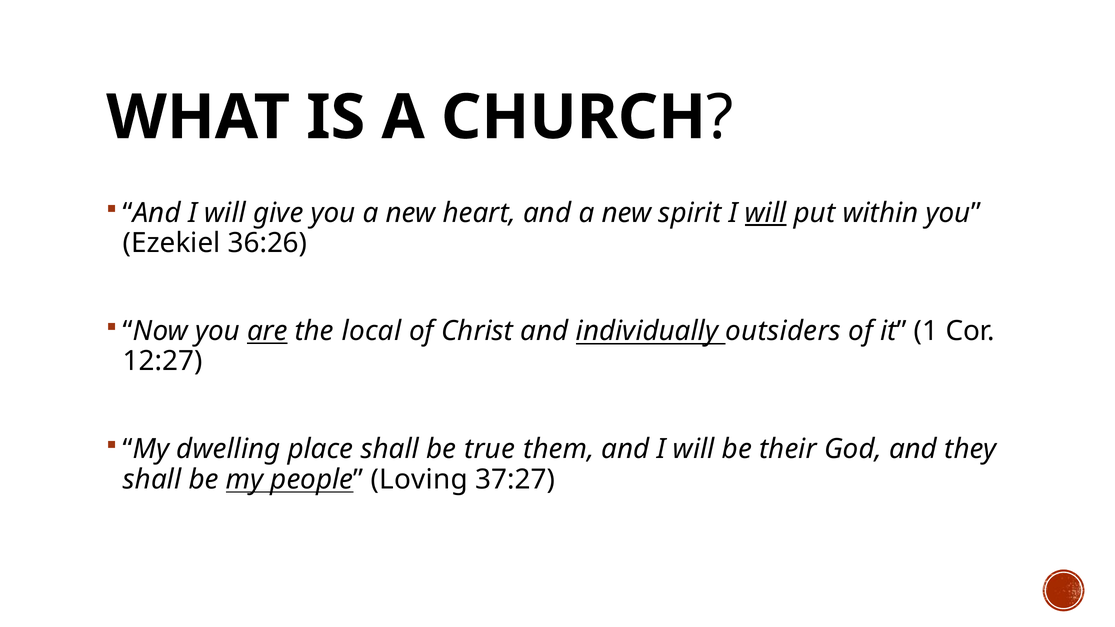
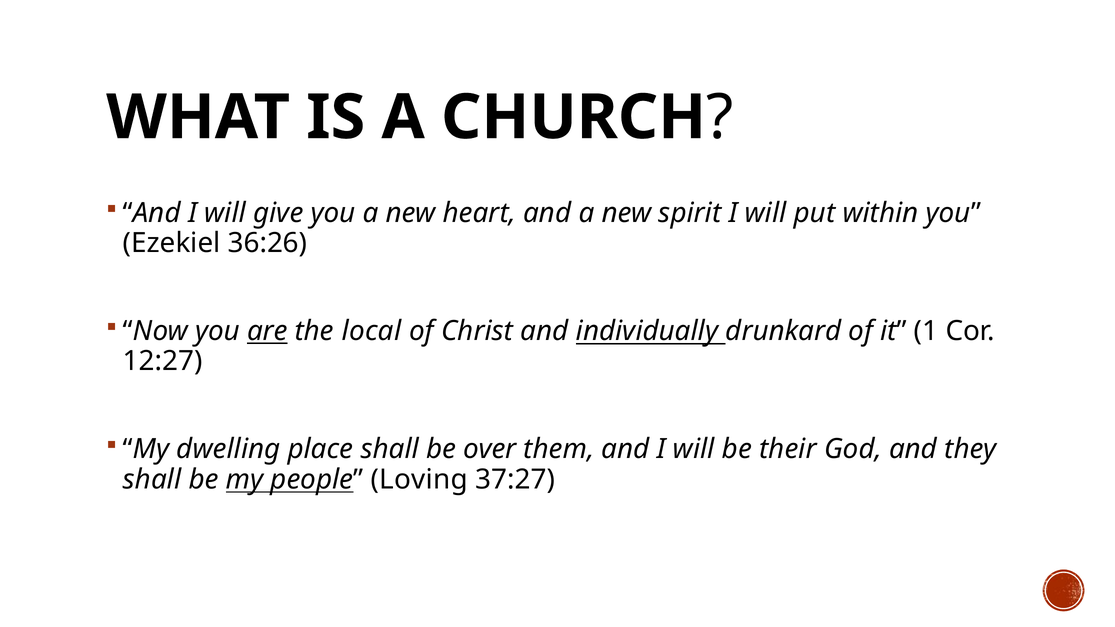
will underline: present -> none (766, 213)
outsiders: outsiders -> drunkard (783, 331)
true: true -> over (490, 449)
